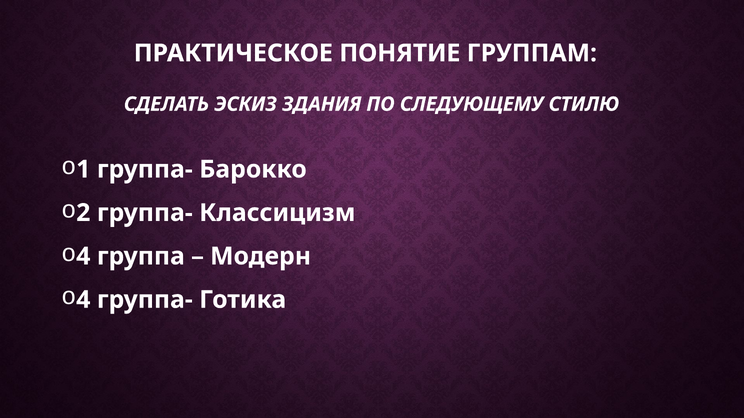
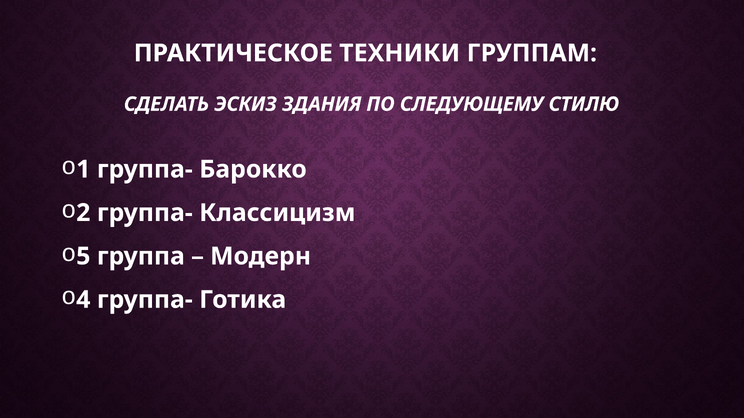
ПОНЯТИЕ: ПОНЯТИЕ -> ТЕХНИКИ (400, 53)
4: 4 -> 5 (83, 257)
